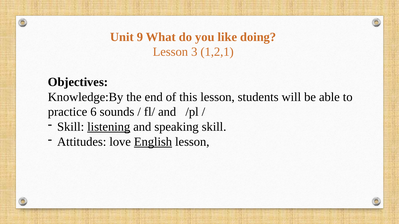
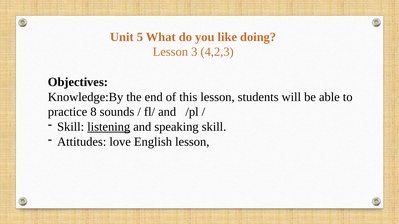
9: 9 -> 5 (140, 37)
1,2,1: 1,2,1 -> 4,2,3 (217, 52)
6: 6 -> 8 (93, 112)
English underline: present -> none (153, 142)
